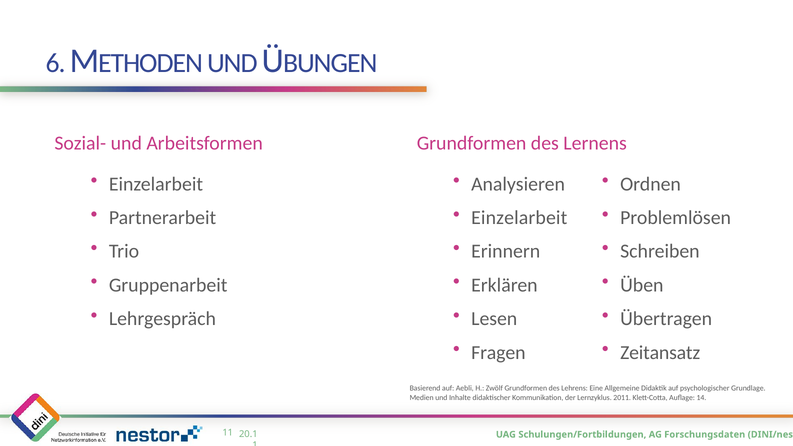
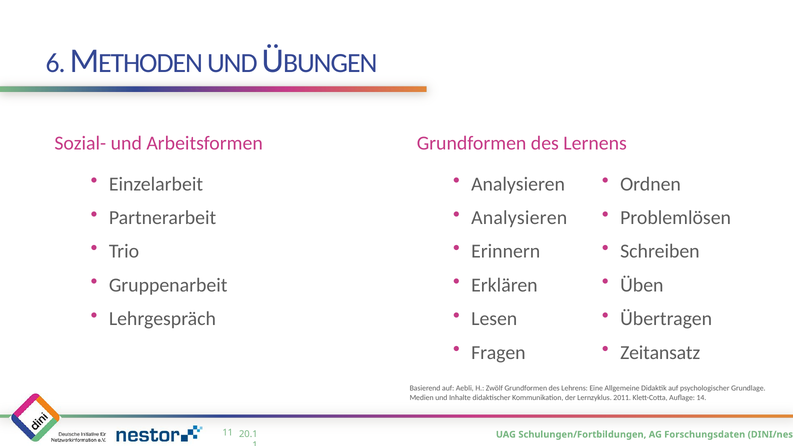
Einzelarbeit: Einzelarbeit -> Analysieren (519, 218)
